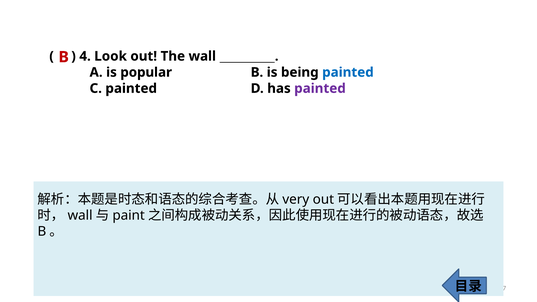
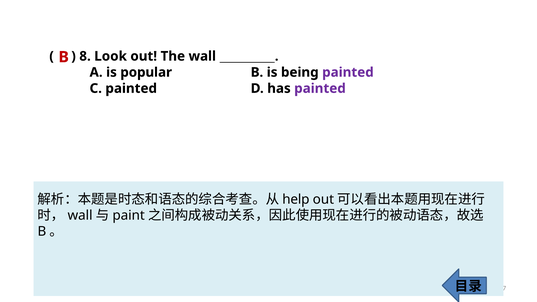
4: 4 -> 8 (85, 56)
painted colour: blue -> purple (348, 72)
very: very -> help (296, 199)
